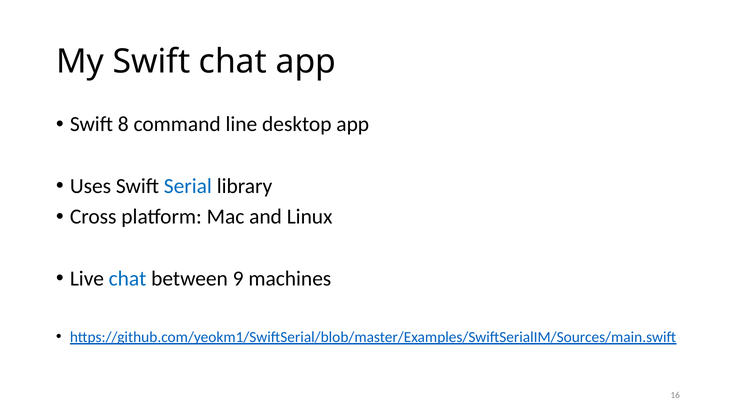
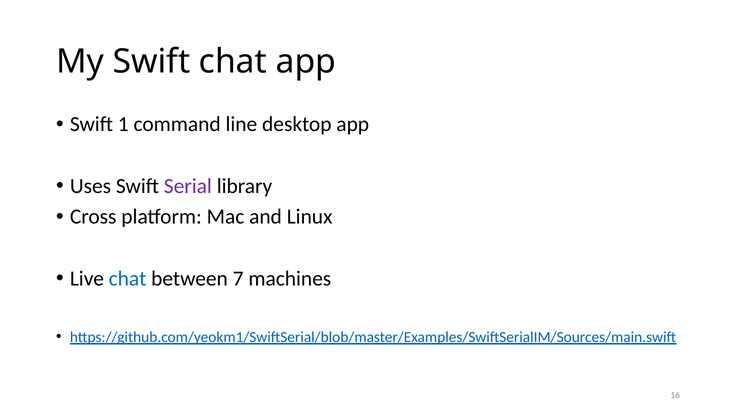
8: 8 -> 1 (123, 124)
Serial colour: blue -> purple (188, 186)
9: 9 -> 7 (238, 278)
